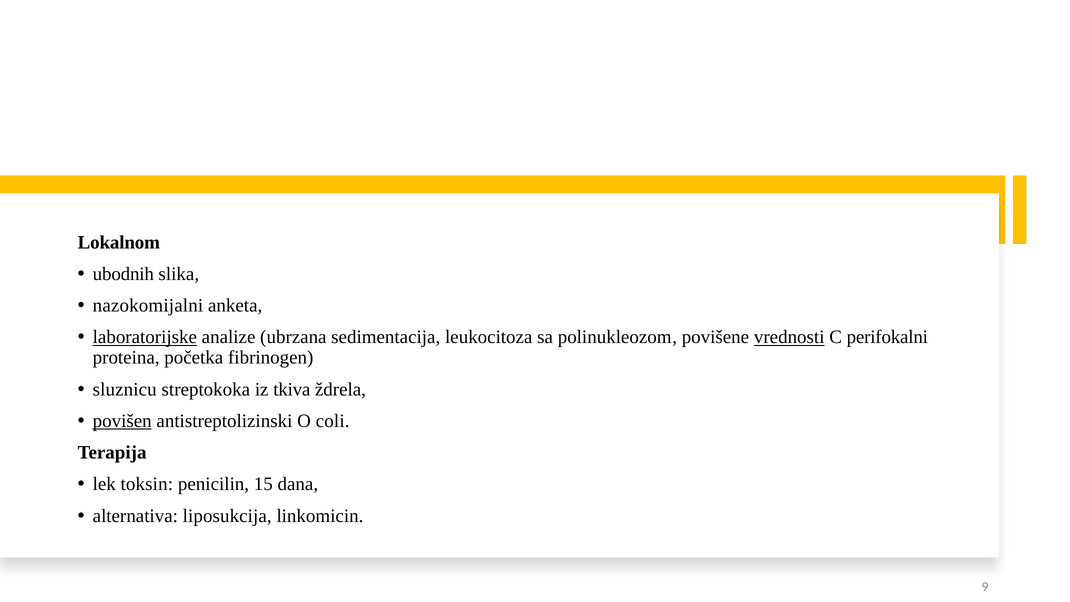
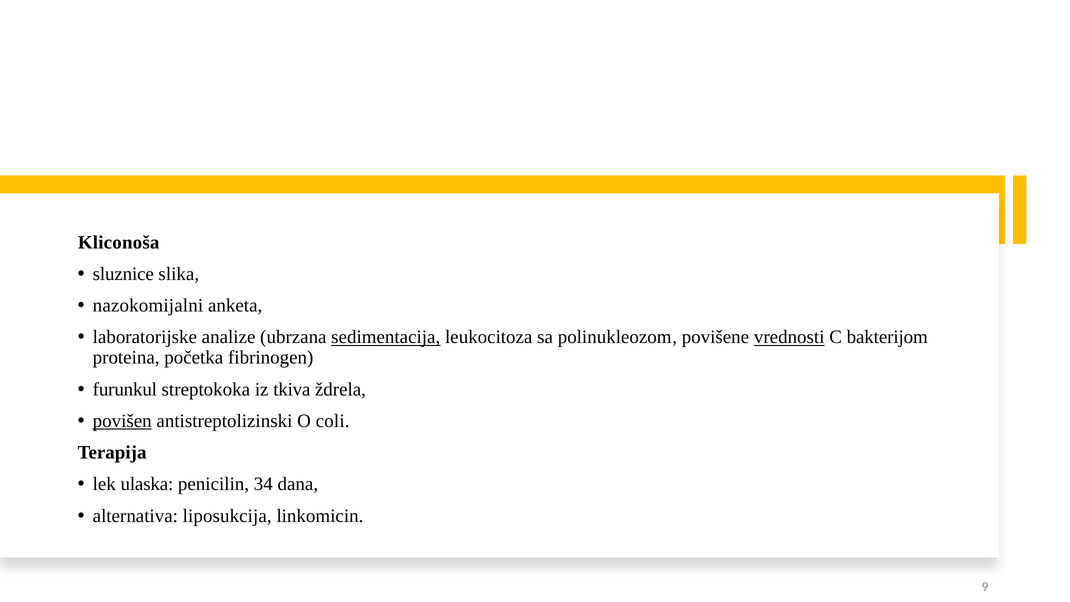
Lokalnom: Lokalnom -> Kliconoša (119, 242)
ubodnih: ubodnih -> sluznice (123, 274)
laboratorijske underline: present -> none (145, 337)
sedimentacija underline: none -> present (386, 337)
perifokalni: perifokalni -> bakterijom (887, 337)
sluznicu: sluznicu -> furunkul (125, 389)
toksin: toksin -> ulaska (147, 484)
15: 15 -> 34 (263, 484)
